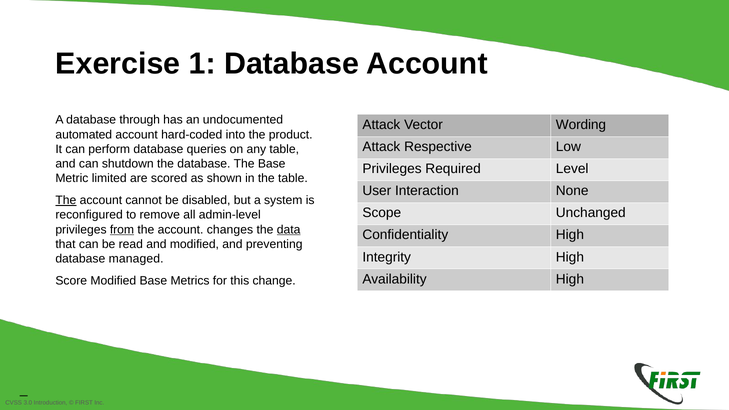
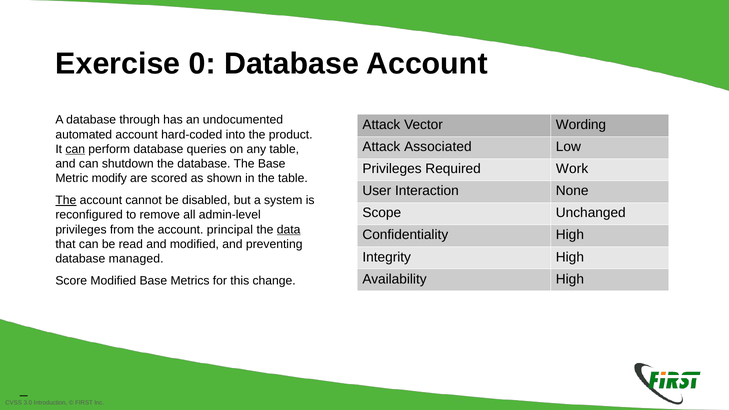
1: 1 -> 0 (202, 64)
Respective: Respective -> Associated (438, 147)
can underline: none -> present (75, 149)
Level: Level -> Work (572, 169)
limited: limited -> modify (109, 178)
from underline: present -> none (122, 230)
changes: changes -> principal (230, 230)
